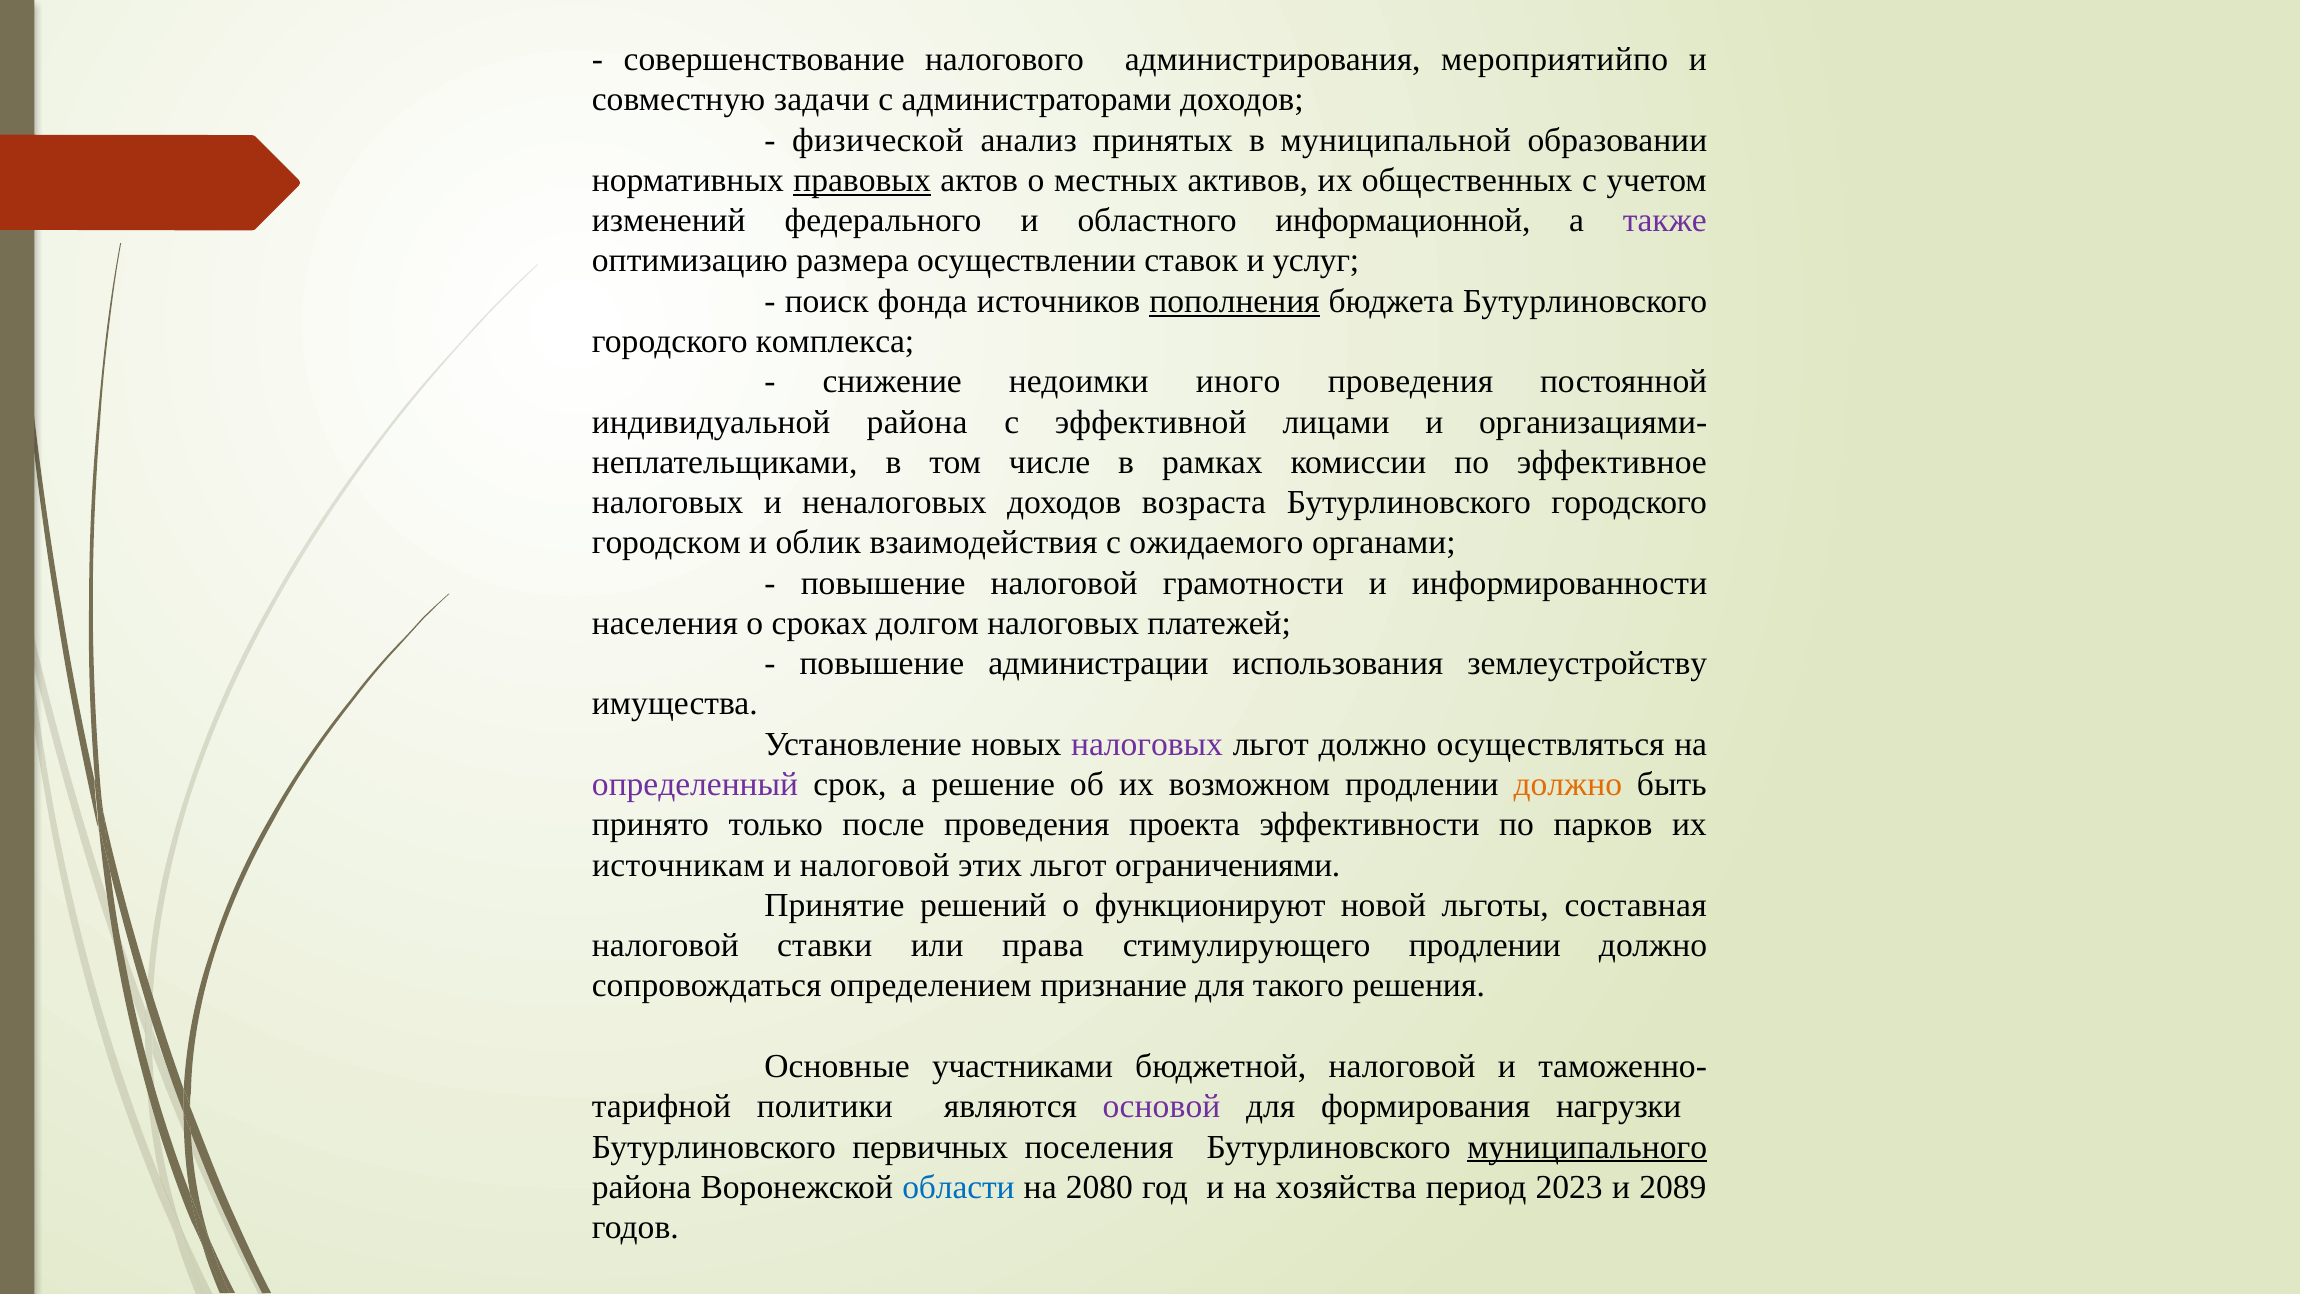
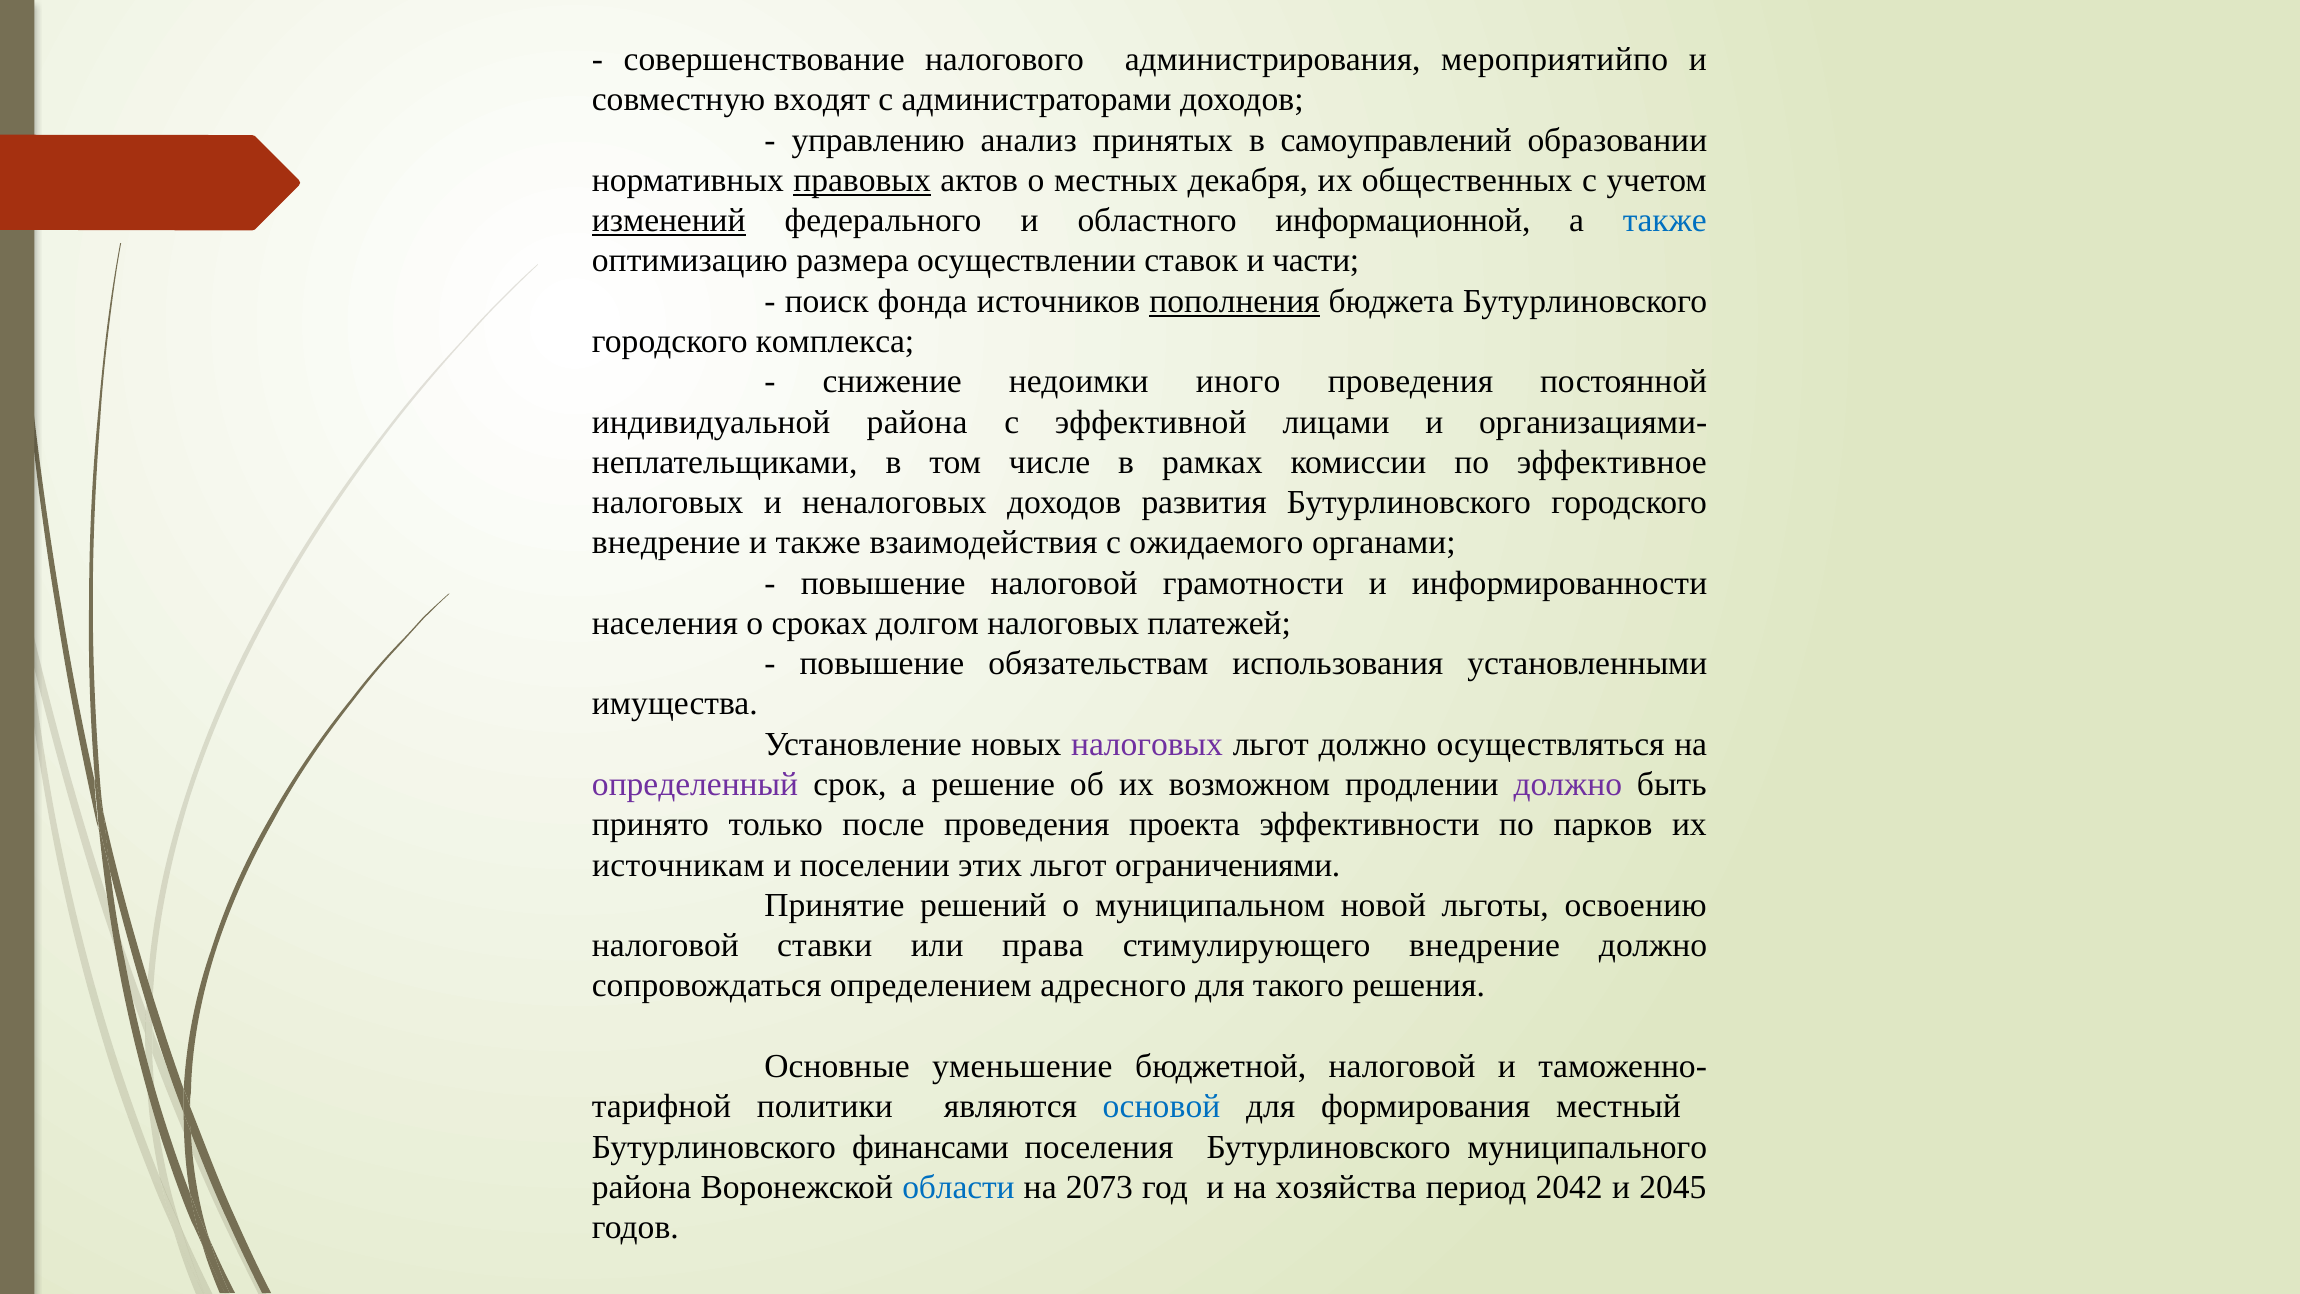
задачи: задачи -> входят (822, 100)
физической: физической -> управлению (878, 140)
муниципальной: муниципальной -> самоуправлений (1396, 140)
активов: активов -> декабря (1248, 180)
изменений underline: none -> present (669, 221)
также colour: purple -> blue (1665, 221)
услуг: услуг -> части (1316, 261)
возраста: возраста -> развития (1204, 502)
городском: городском -> внедрение (666, 543)
и облик: облик -> также (818, 543)
администрации: администрации -> обязательствам (1098, 664)
землеустройству: землеустройству -> установленными (1587, 664)
должно colour: orange -> purple (1568, 784)
и налоговой: налоговой -> поселении (875, 865)
функционируют: функционируют -> муниципальном (1210, 905)
составная: составная -> освоению (1636, 905)
стимулирующего продлении: продлении -> внедрение (1485, 945)
признание: признание -> адресного (1113, 986)
участниками: участниками -> уменьшение (1022, 1066)
основой colour: purple -> blue (1161, 1106)
нагрузки: нагрузки -> местный (1618, 1106)
первичных: первичных -> финансами (930, 1147)
муниципального underline: present -> none (1587, 1147)
2080: 2080 -> 2073 (1099, 1187)
2023: 2023 -> 2042 (1569, 1187)
2089: 2089 -> 2045 (1673, 1187)
